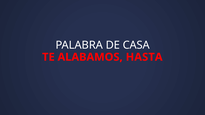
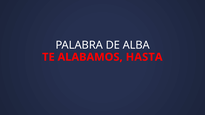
CASA: CASA -> ALBA (136, 45)
